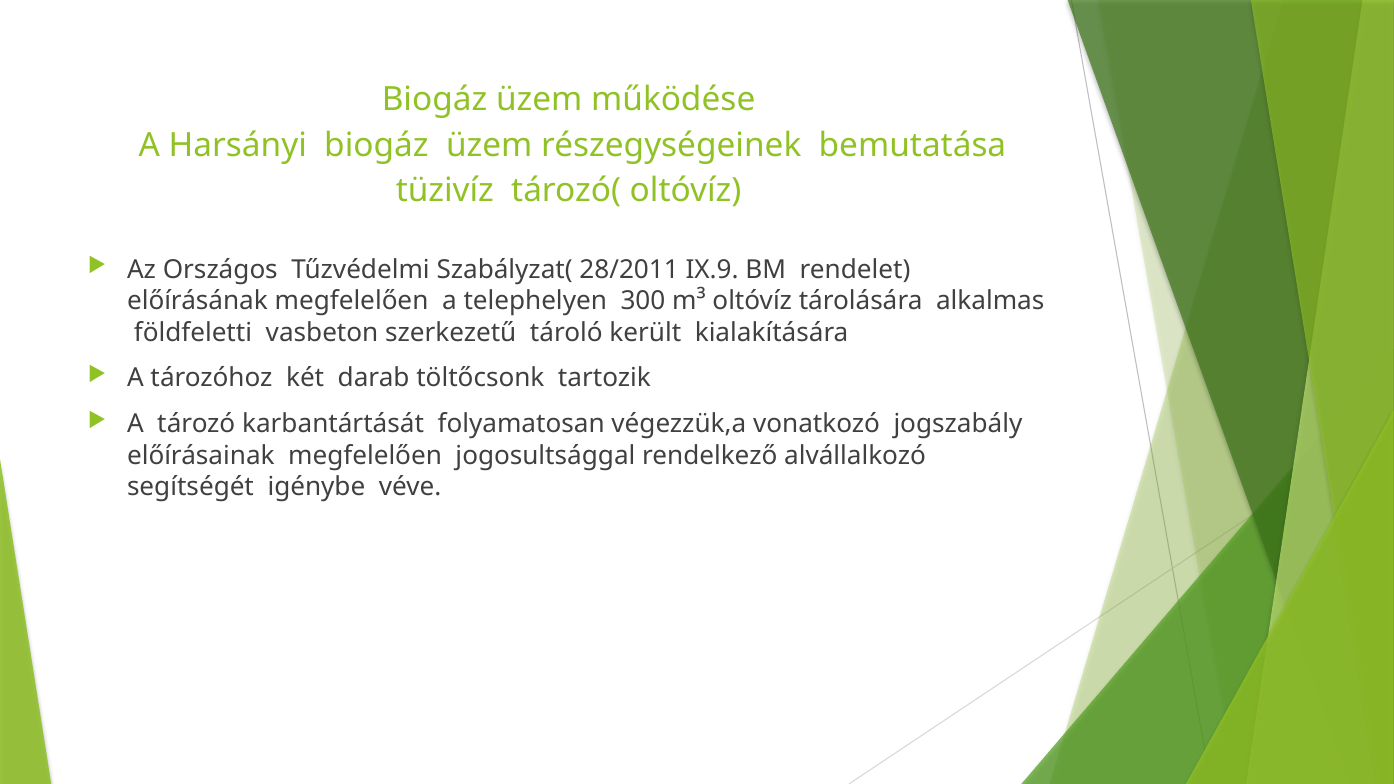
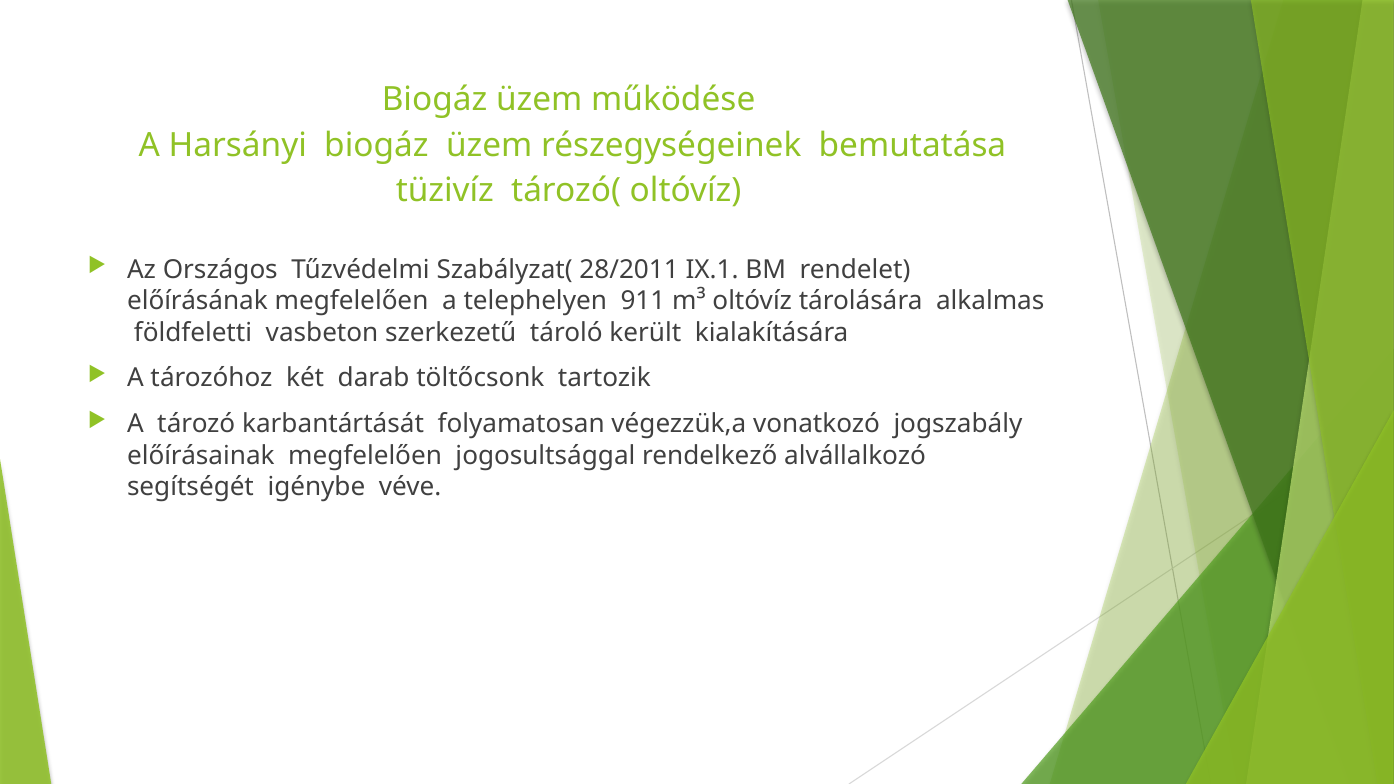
IX.9: IX.9 -> IX.1 (712, 270)
300: 300 -> 911 (643, 301)
